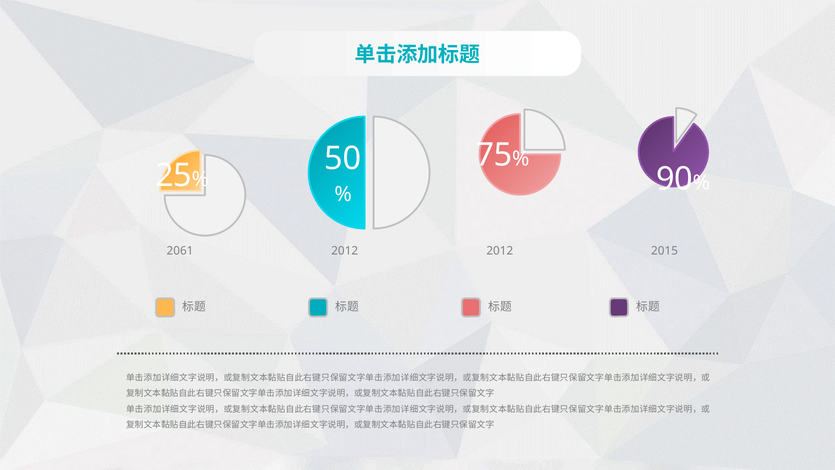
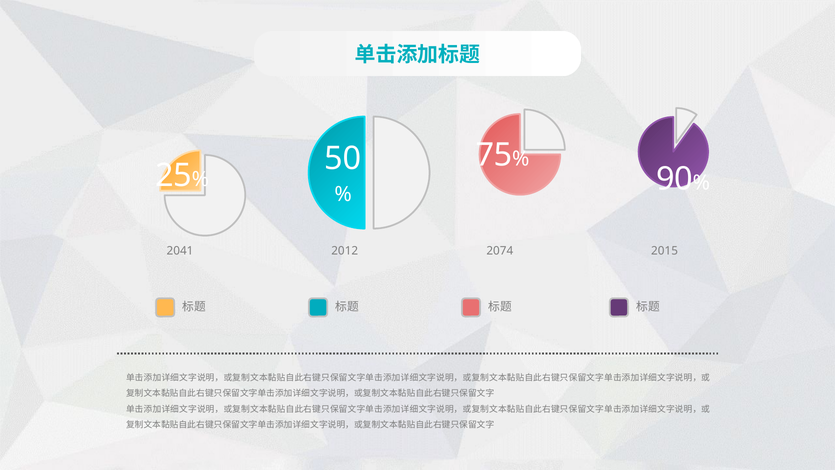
2061: 2061 -> 2041 (180, 251)
2012 2012: 2012 -> 2074 (500, 251)
